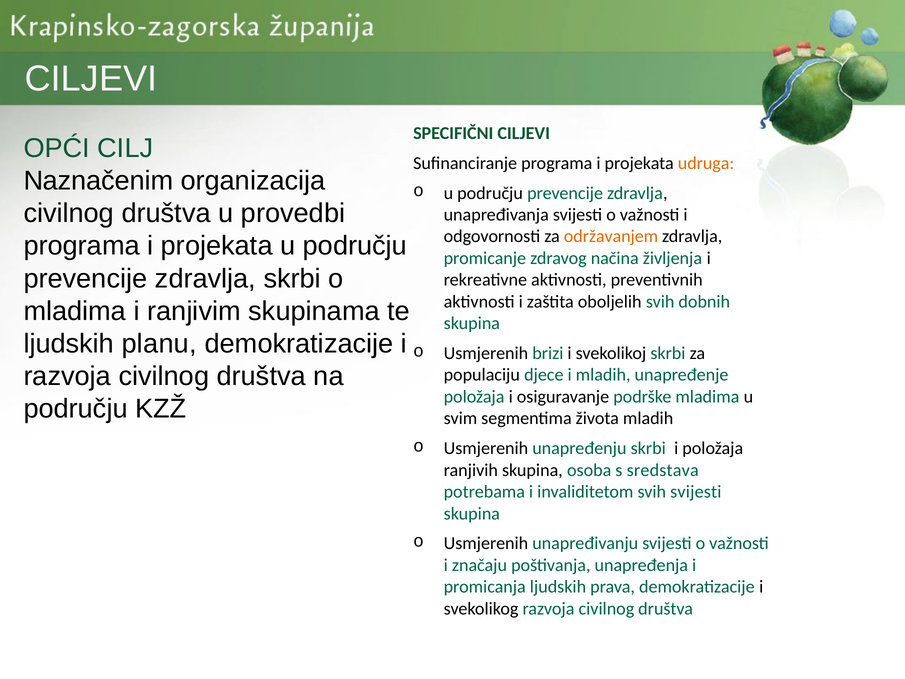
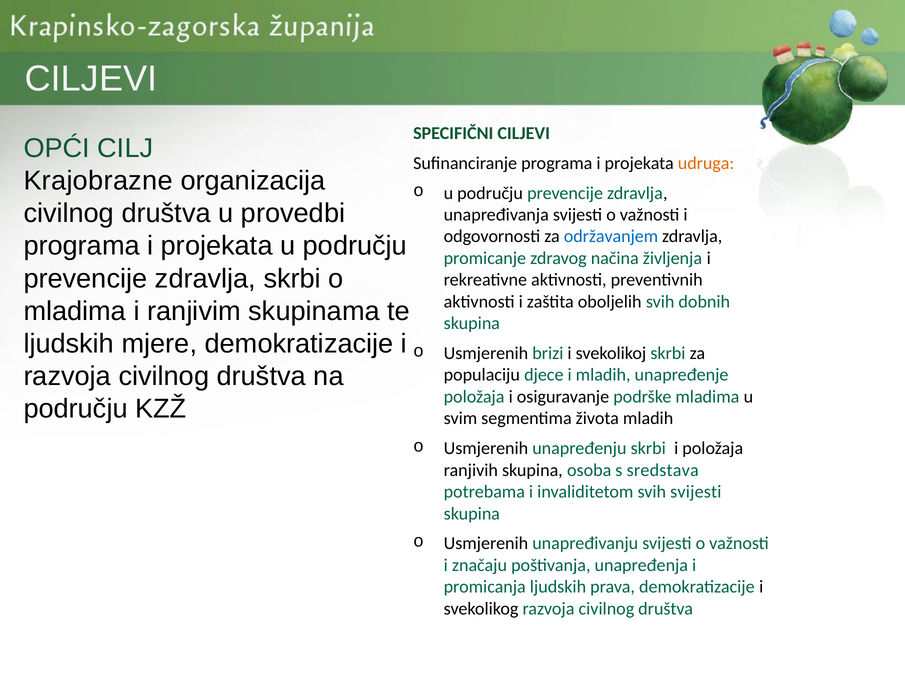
Naznačenim: Naznačenim -> Krajobrazne (98, 181)
održavanjem colour: orange -> blue (611, 237)
planu: planu -> mjere (159, 344)
